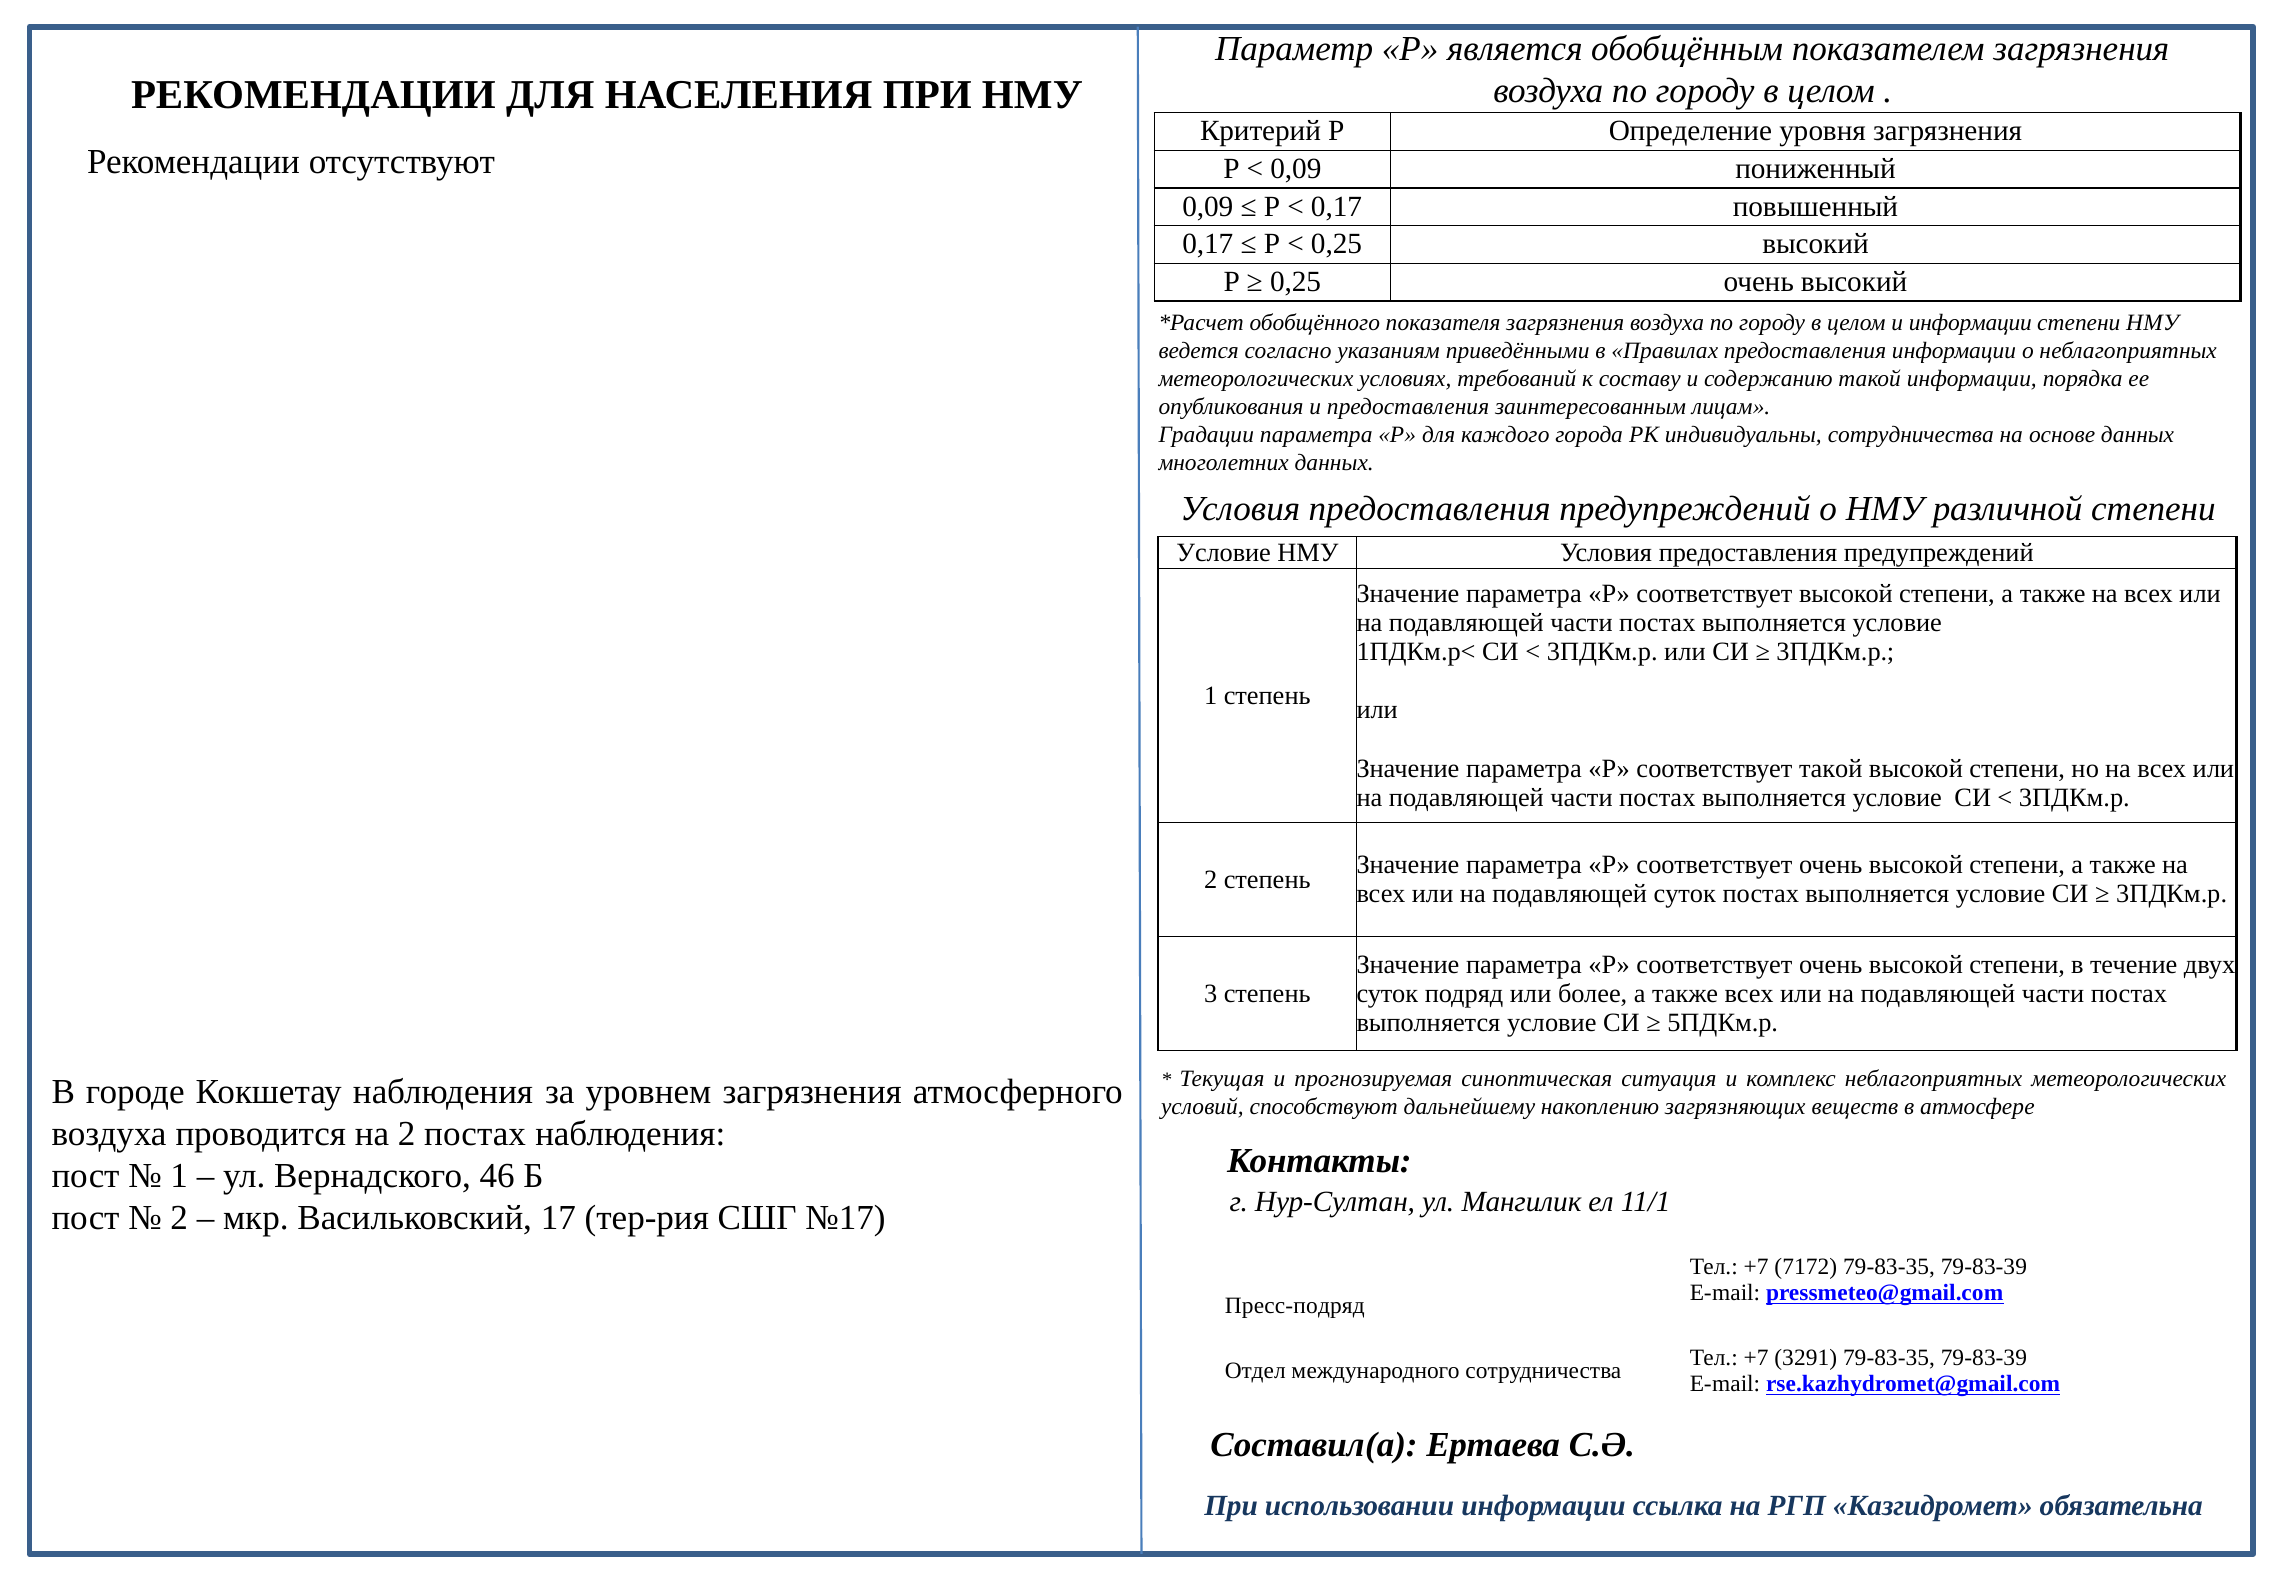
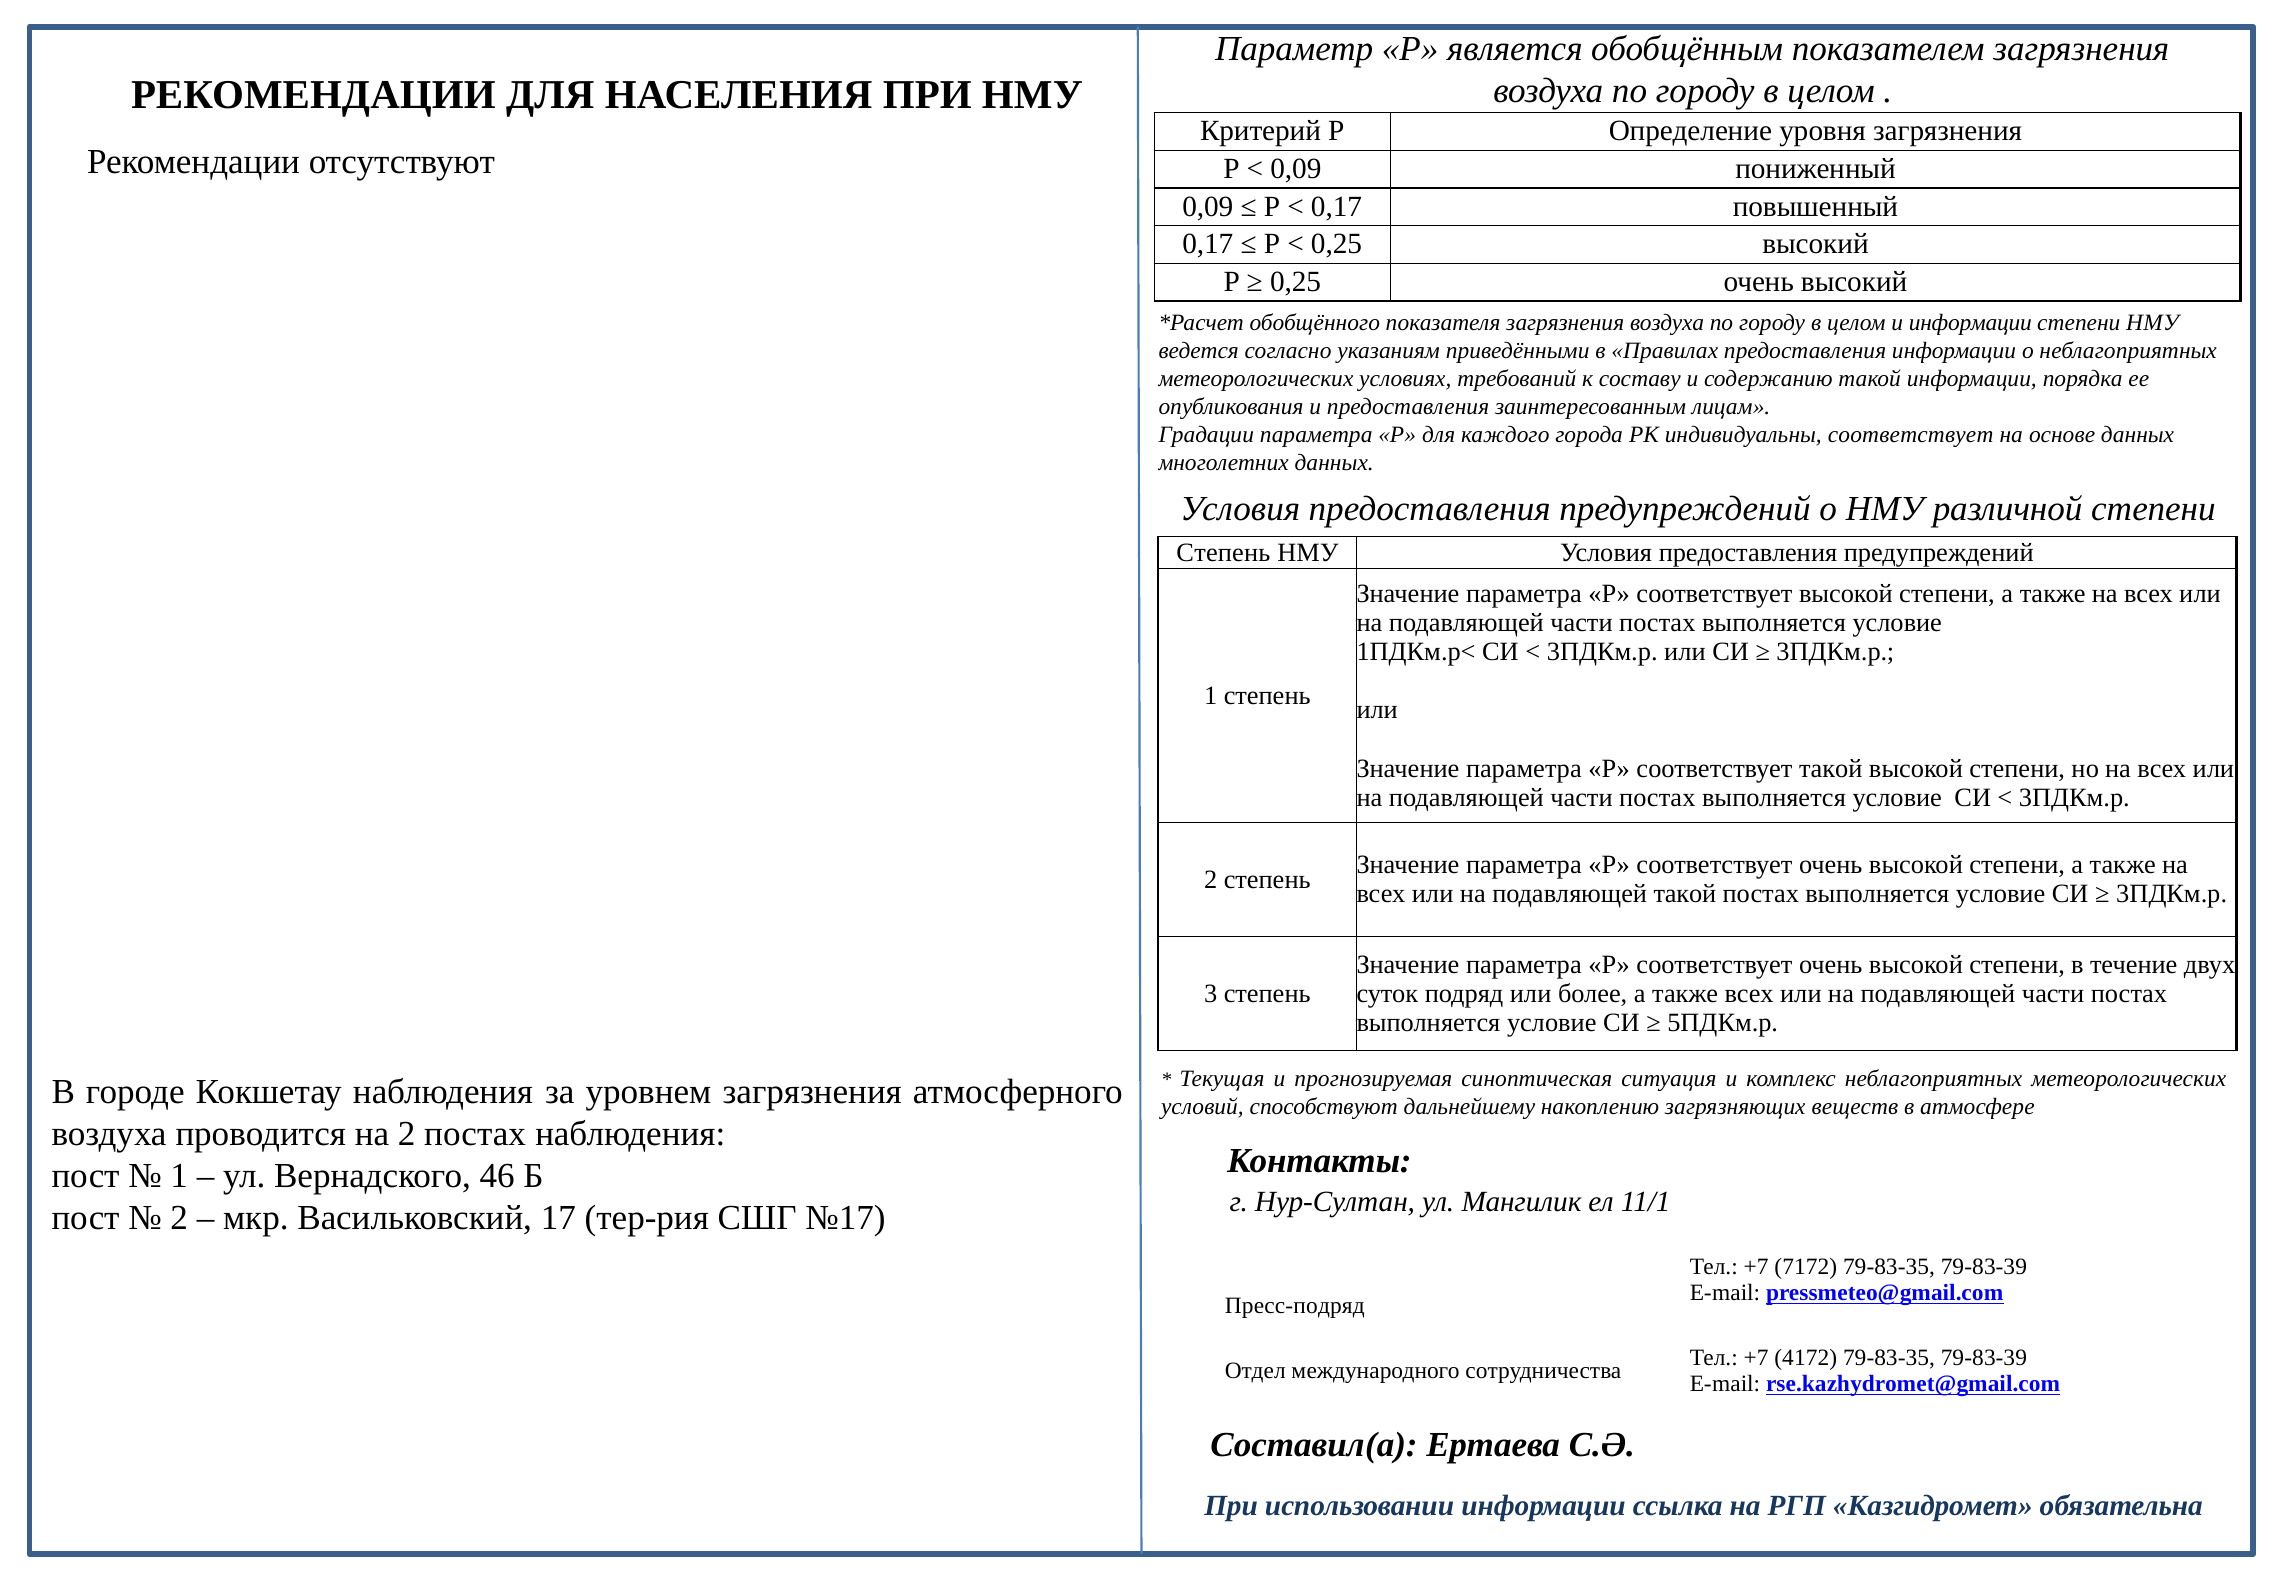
индивидуальны сотрудничества: сотрудничества -> соответствует (1911, 435)
Условие: Условие -> Степень (1223, 553)
подавляющей суток: суток -> такой (1685, 894)
3291: 3291 -> 4172 (1806, 1358)
